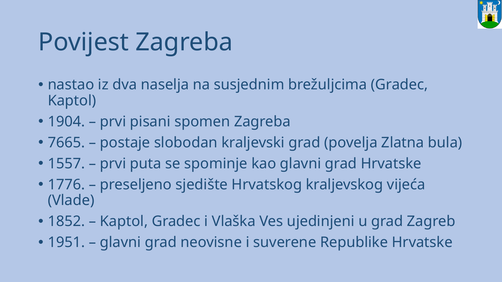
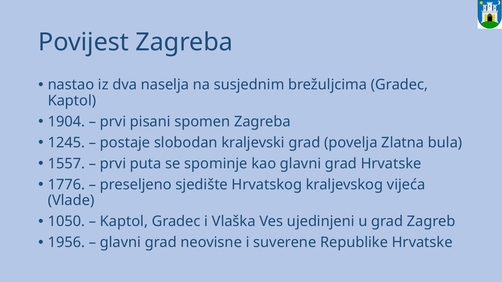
7665: 7665 -> 1245 (66, 143)
1852: 1852 -> 1050 (66, 222)
1951: 1951 -> 1956 (66, 243)
